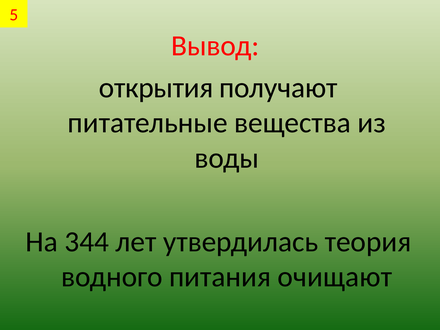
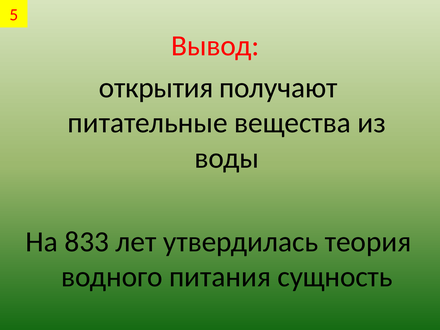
344: 344 -> 833 (87, 242)
очищают: очищают -> сущность (335, 277)
